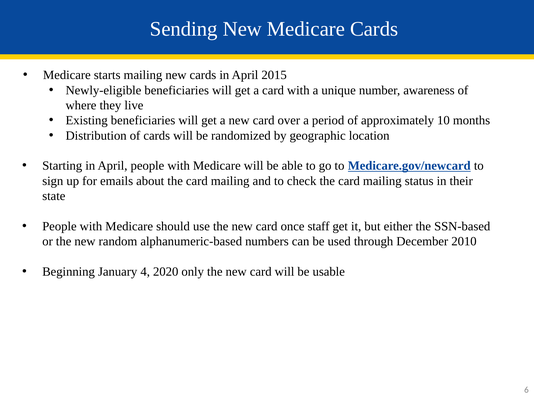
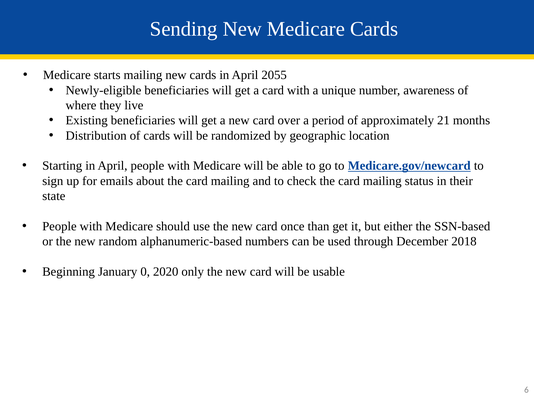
2015: 2015 -> 2055 (274, 75)
10: 10 -> 21 (443, 121)
staff: staff -> than (318, 227)
2010: 2010 -> 2018 (464, 242)
4: 4 -> 0 (145, 272)
